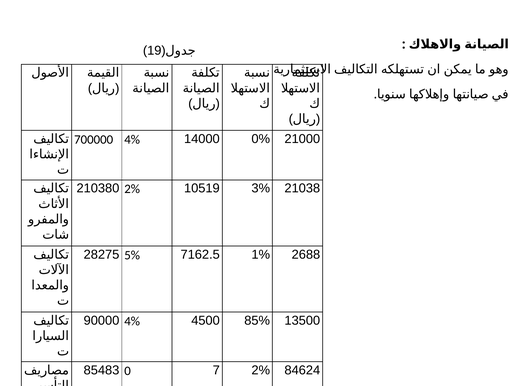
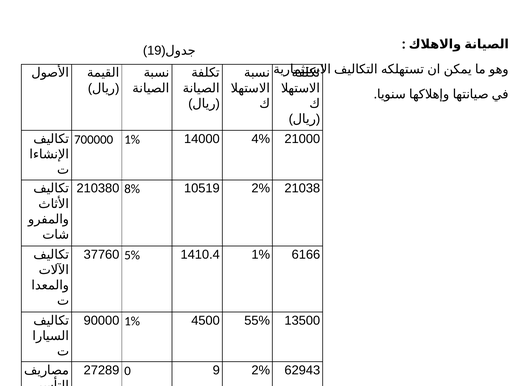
700000 4%: 4% -> 1% (132, 139)
0%: 0% -> 4% (261, 139)
210380 2%: 2% -> 8% (132, 189)
10519 3%: 3% -> 2% (261, 188)
28275: 28275 -> 37760 (101, 254)
7162.5: 7162.5 -> 1410.4 (200, 254)
2688: 2688 -> 6166 (306, 254)
90000 4%: 4% -> 1% (132, 321)
85%: 85% -> 55% (257, 320)
85483: 85483 -> 27289 (101, 370)
7: 7 -> 9 (216, 370)
84624: 84624 -> 62943 (302, 370)
